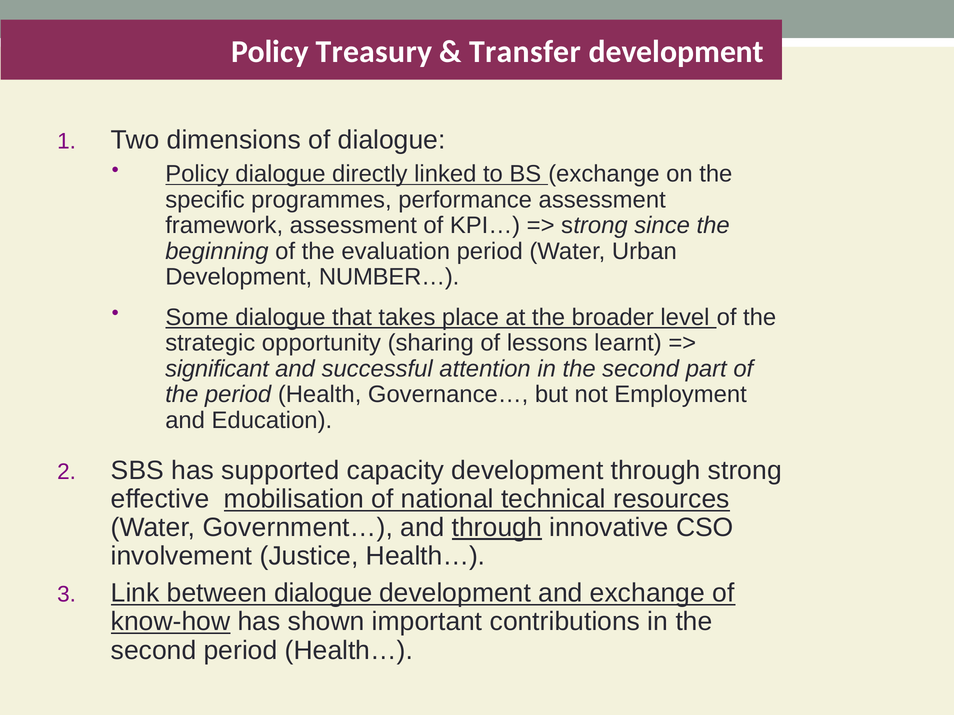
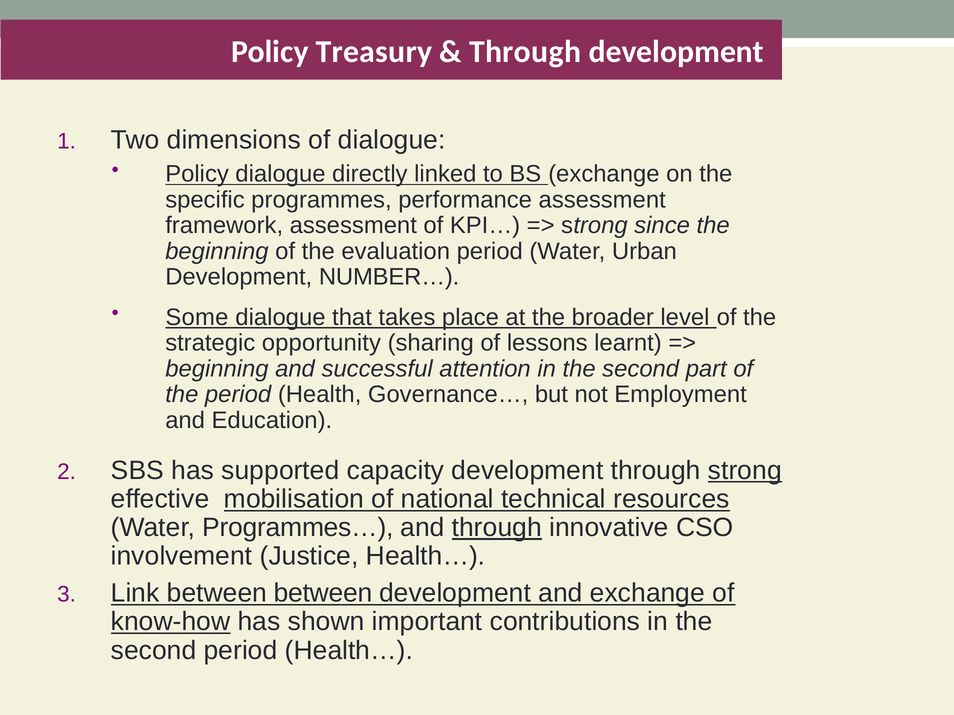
Transfer: Transfer -> Through (525, 52)
significant: significant -> beginning (217, 369)
strong underline: none -> present (745, 471)
Government…: Government… -> Programmes… (298, 528)
between dialogue: dialogue -> between (323, 594)
